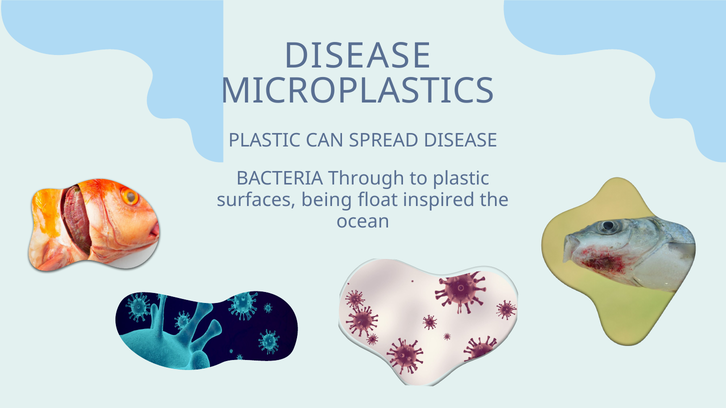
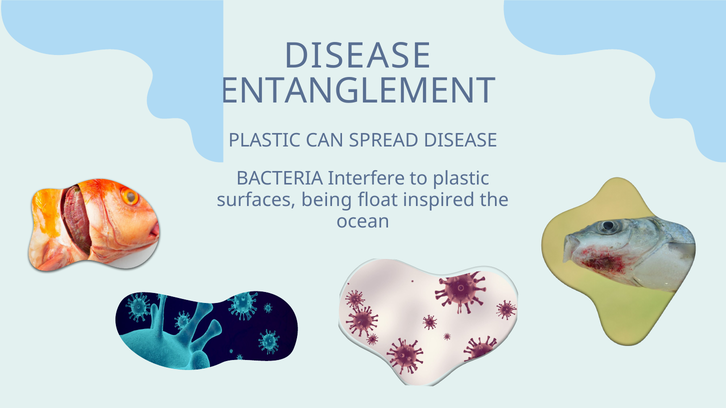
MICROPLASTICS: MICROPLASTICS -> ENTANGLEMENT (357, 91)
Through: Through -> Interfere (366, 179)
